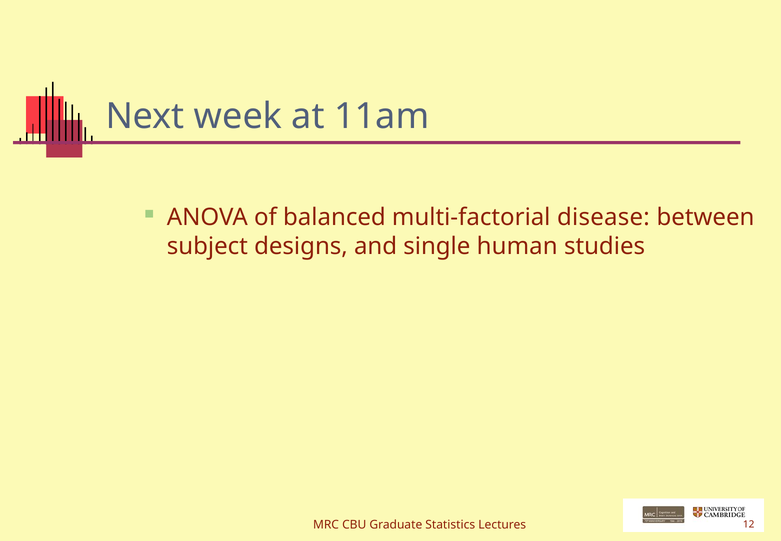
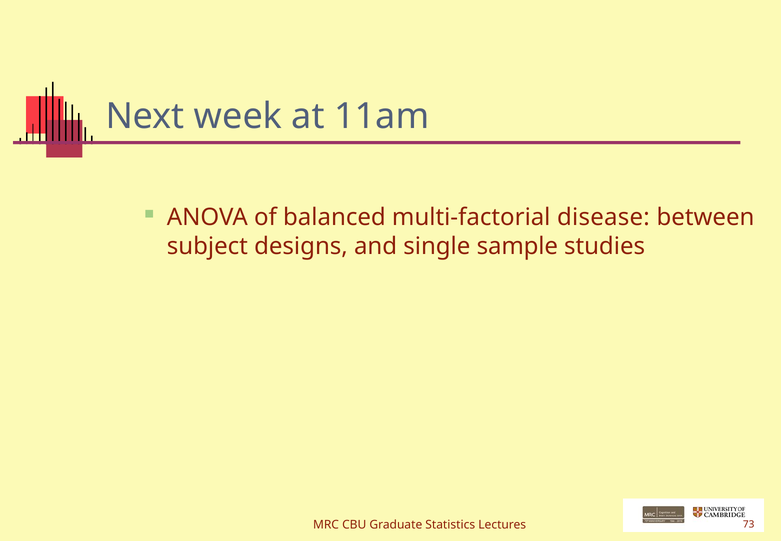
human: human -> sample (517, 246)
12: 12 -> 73 (749, 524)
